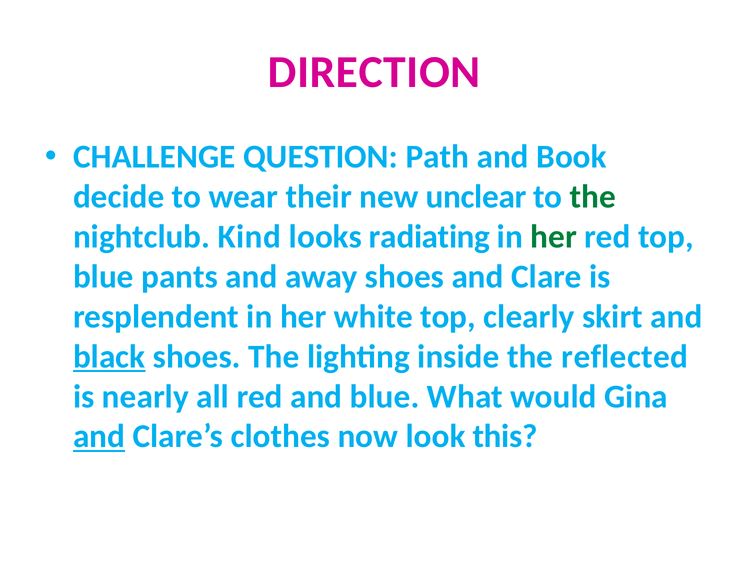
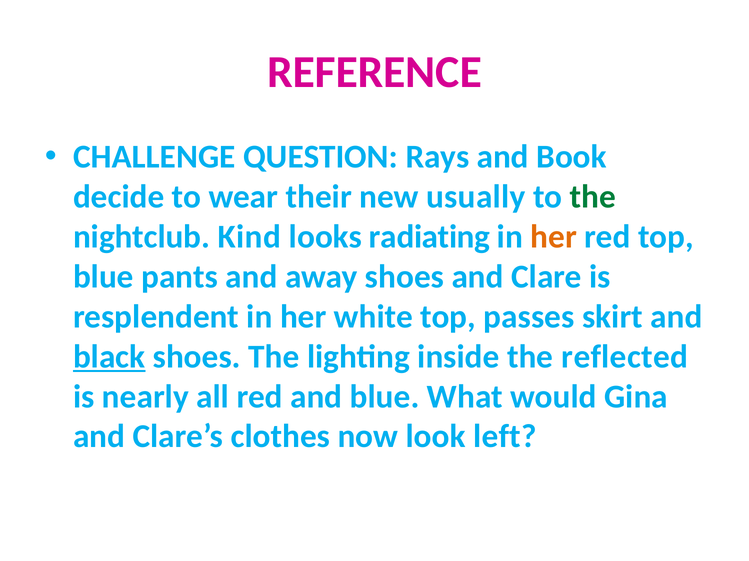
DIRECTION: DIRECTION -> REFERENCE (374, 73)
Path: Path -> Rays (437, 157)
unclear: unclear -> usually (476, 197)
her colour: green -> orange (554, 237)
clearly: clearly -> passes (529, 317)
and underline: present -> none (99, 437)
this: this -> left (505, 437)
